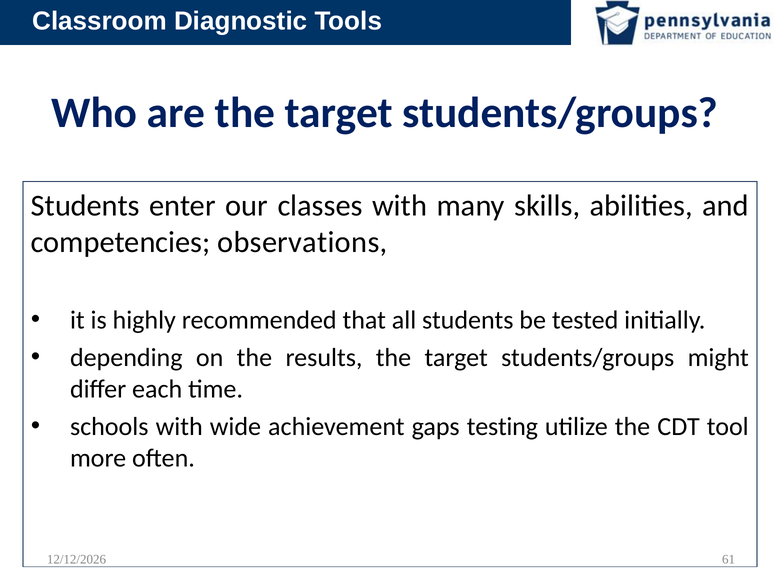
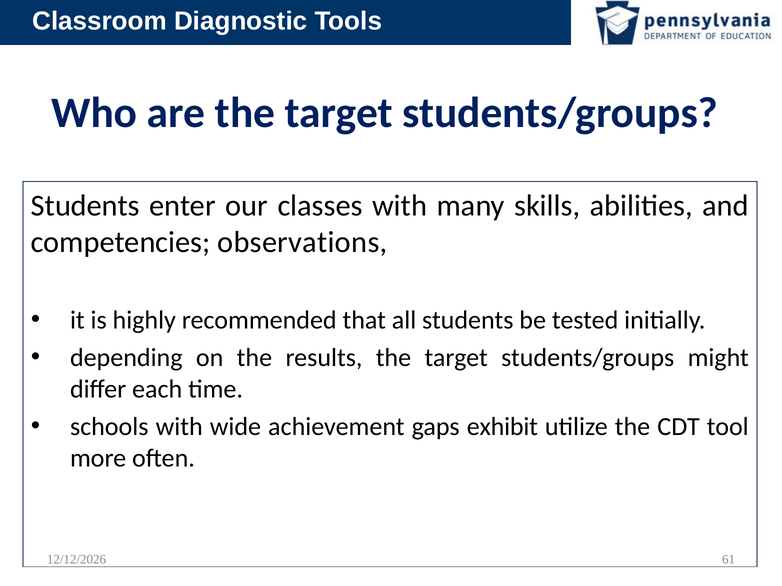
testing: testing -> exhibit (502, 427)
